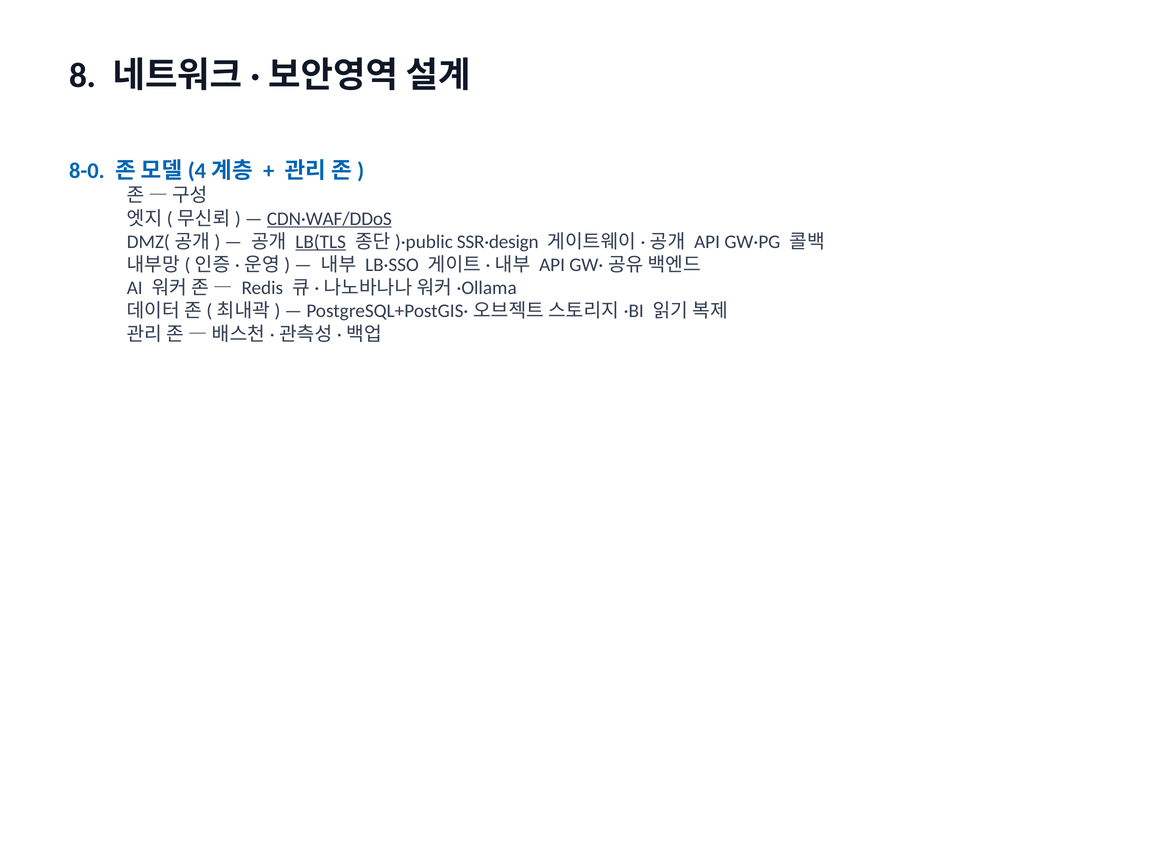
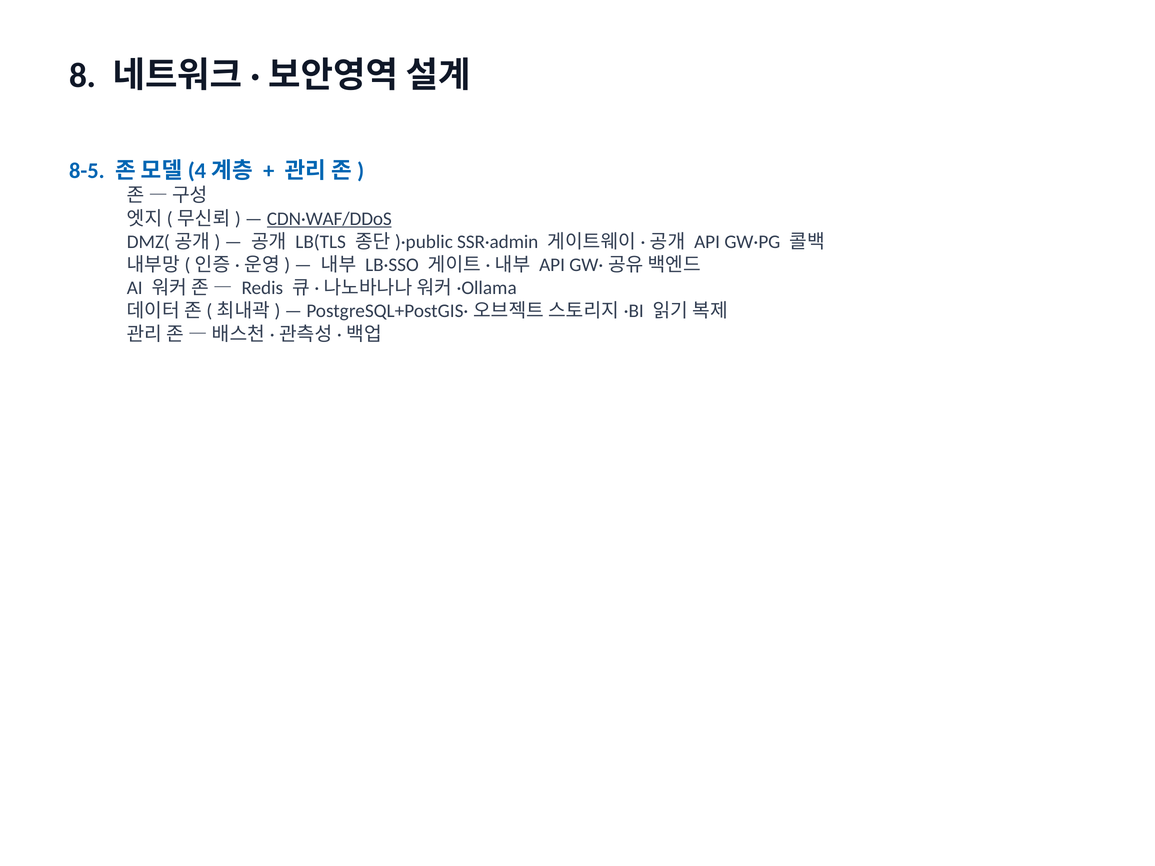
8-0: 8-0 -> 8-5 (87, 171)
LB(TLS underline: present -> none (321, 242)
SSR·design: SSR·design -> SSR·admin (498, 242)
